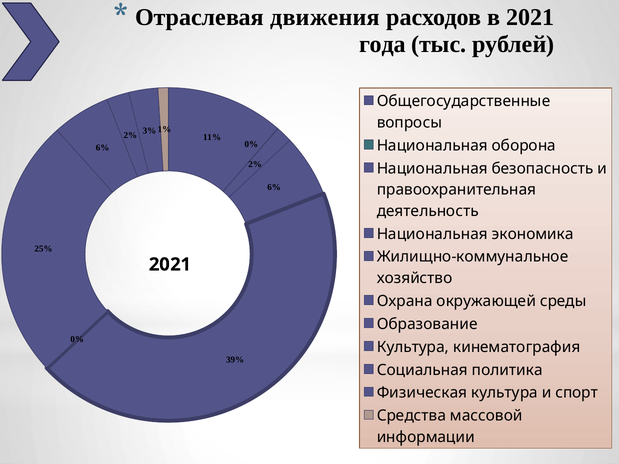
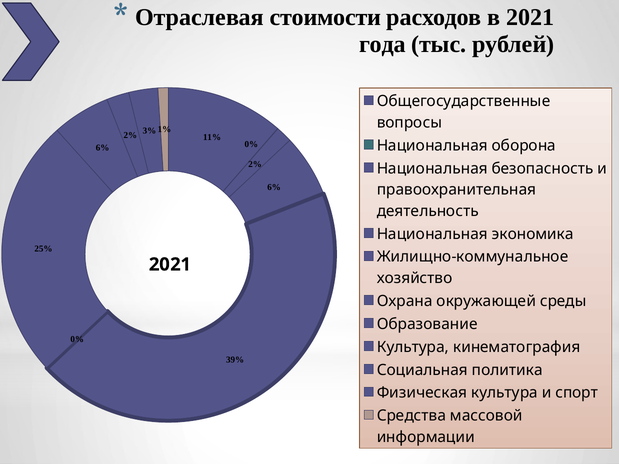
движения: движения -> стоимости (325, 17)
